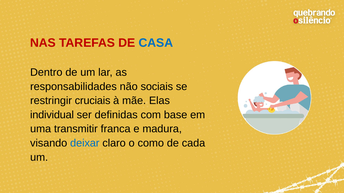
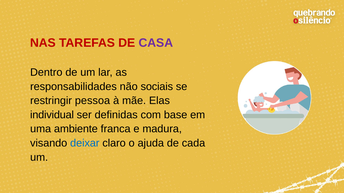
CASA colour: blue -> purple (156, 43)
cruciais: cruciais -> pessoa (93, 101)
transmitir: transmitir -> ambiente (76, 129)
como: como -> ajuda (151, 143)
